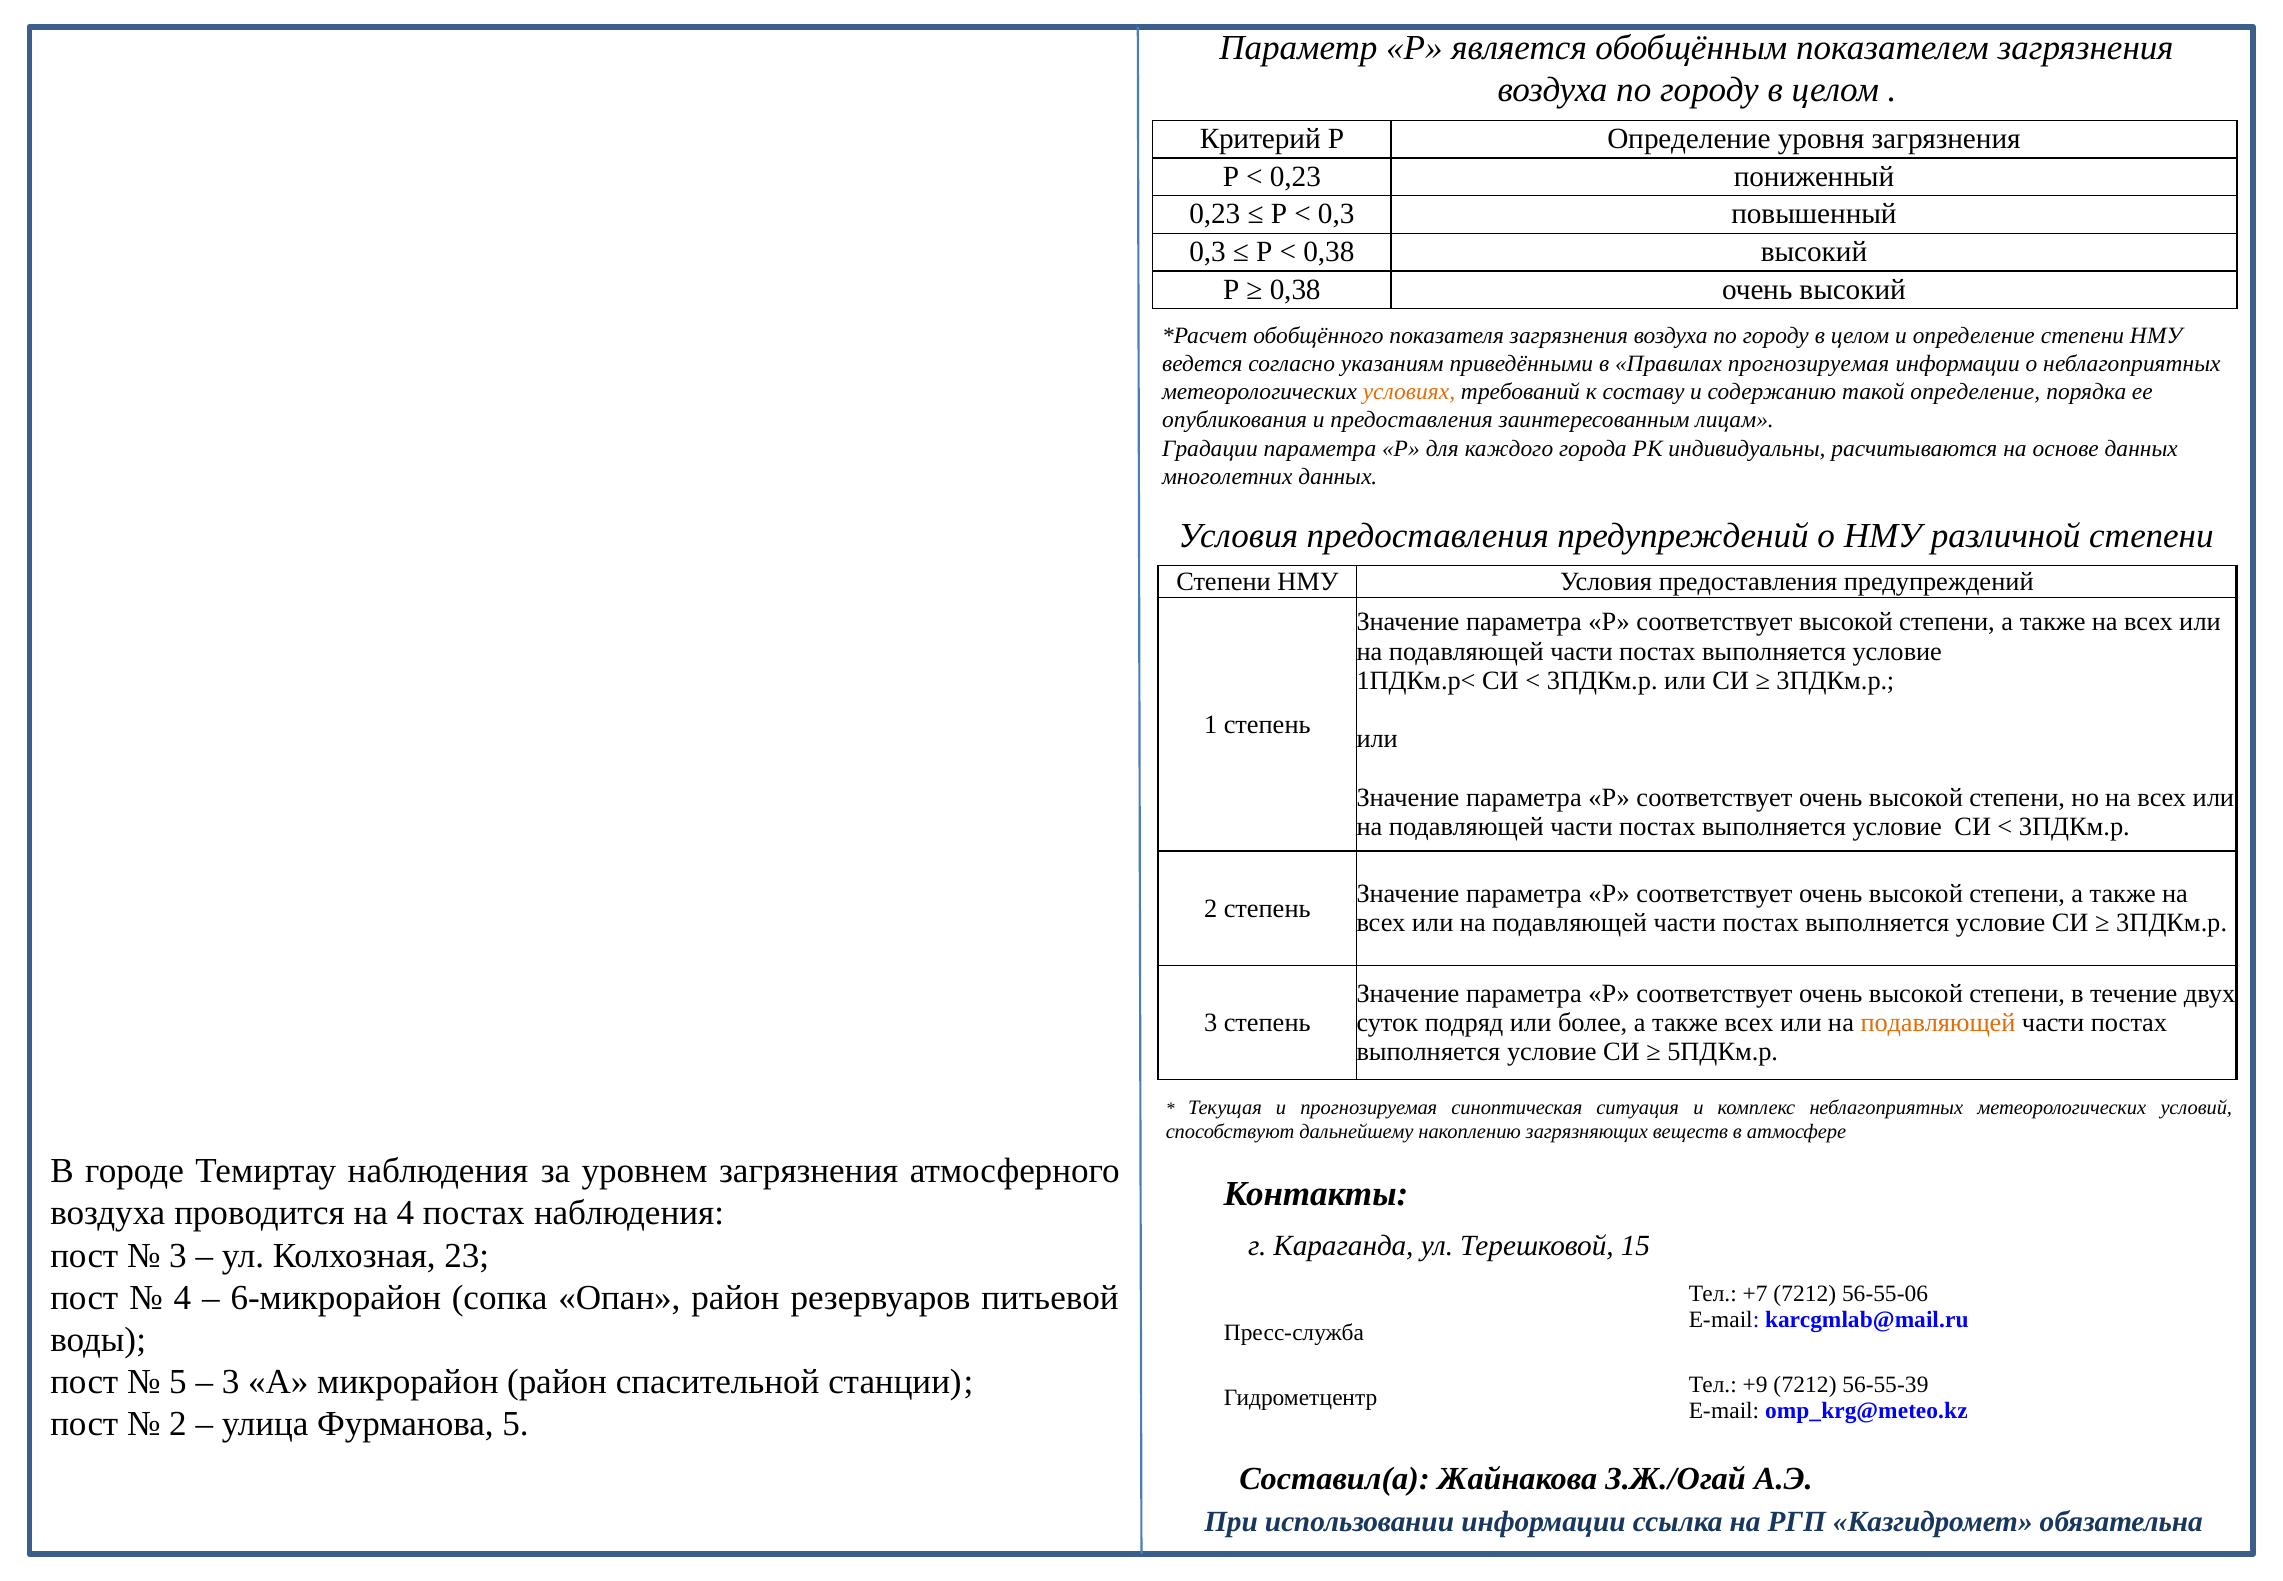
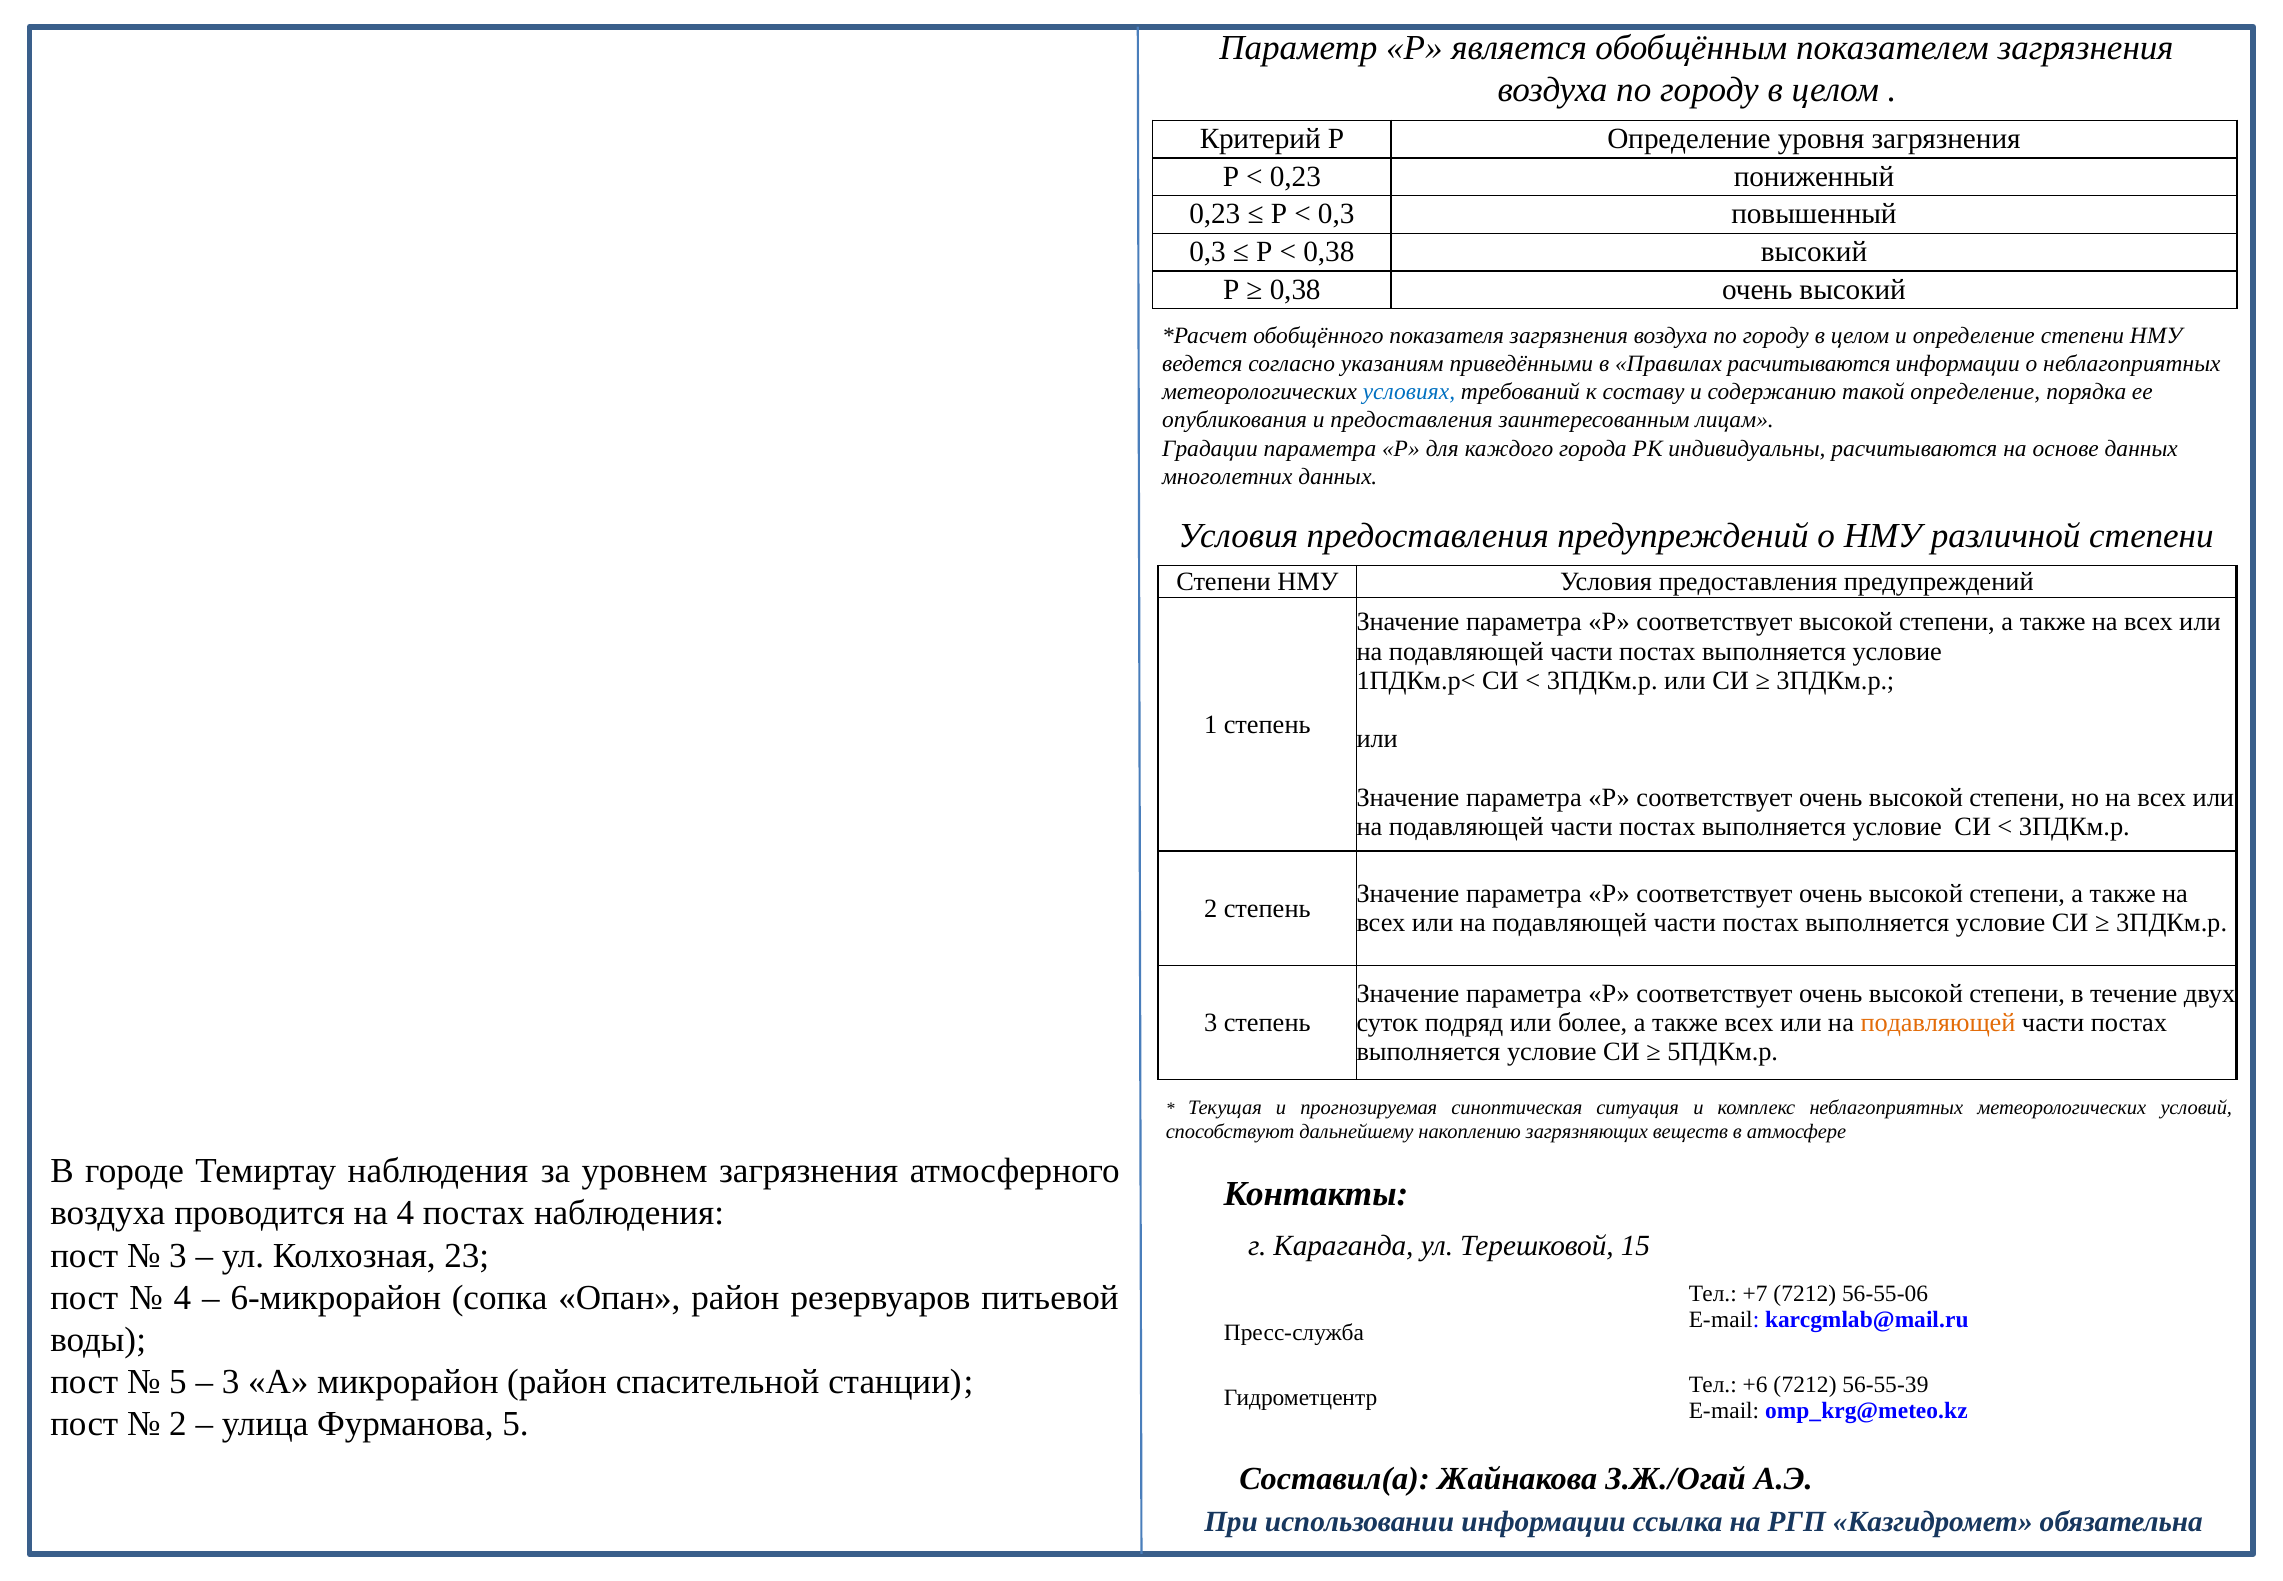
Правилах прогнозируемая: прогнозируемая -> расчитываются (1809, 364)
условиях colour: orange -> blue (1409, 392)
+9: +9 -> +6 (1755, 1385)
